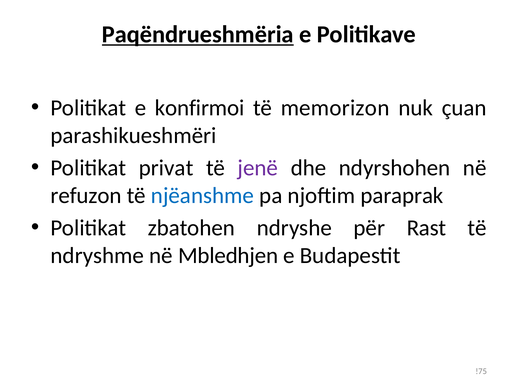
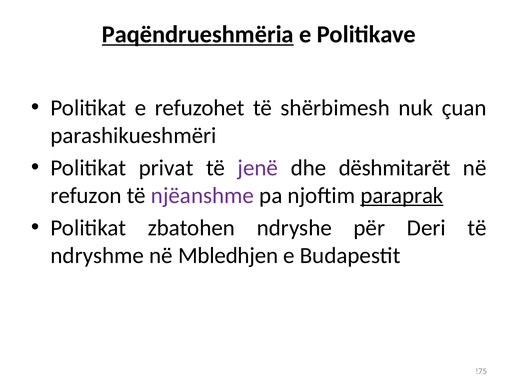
konfirmoi: konfirmoi -> refuzohet (200, 108)
memorizon: memorizon -> shërbimesh (335, 108)
ndyrshohen: ndyrshohen -> dëshmitarët (395, 168)
njëanshme colour: blue -> purple (203, 195)
paraprak underline: none -> present (402, 195)
Rast: Rast -> Deri (426, 227)
